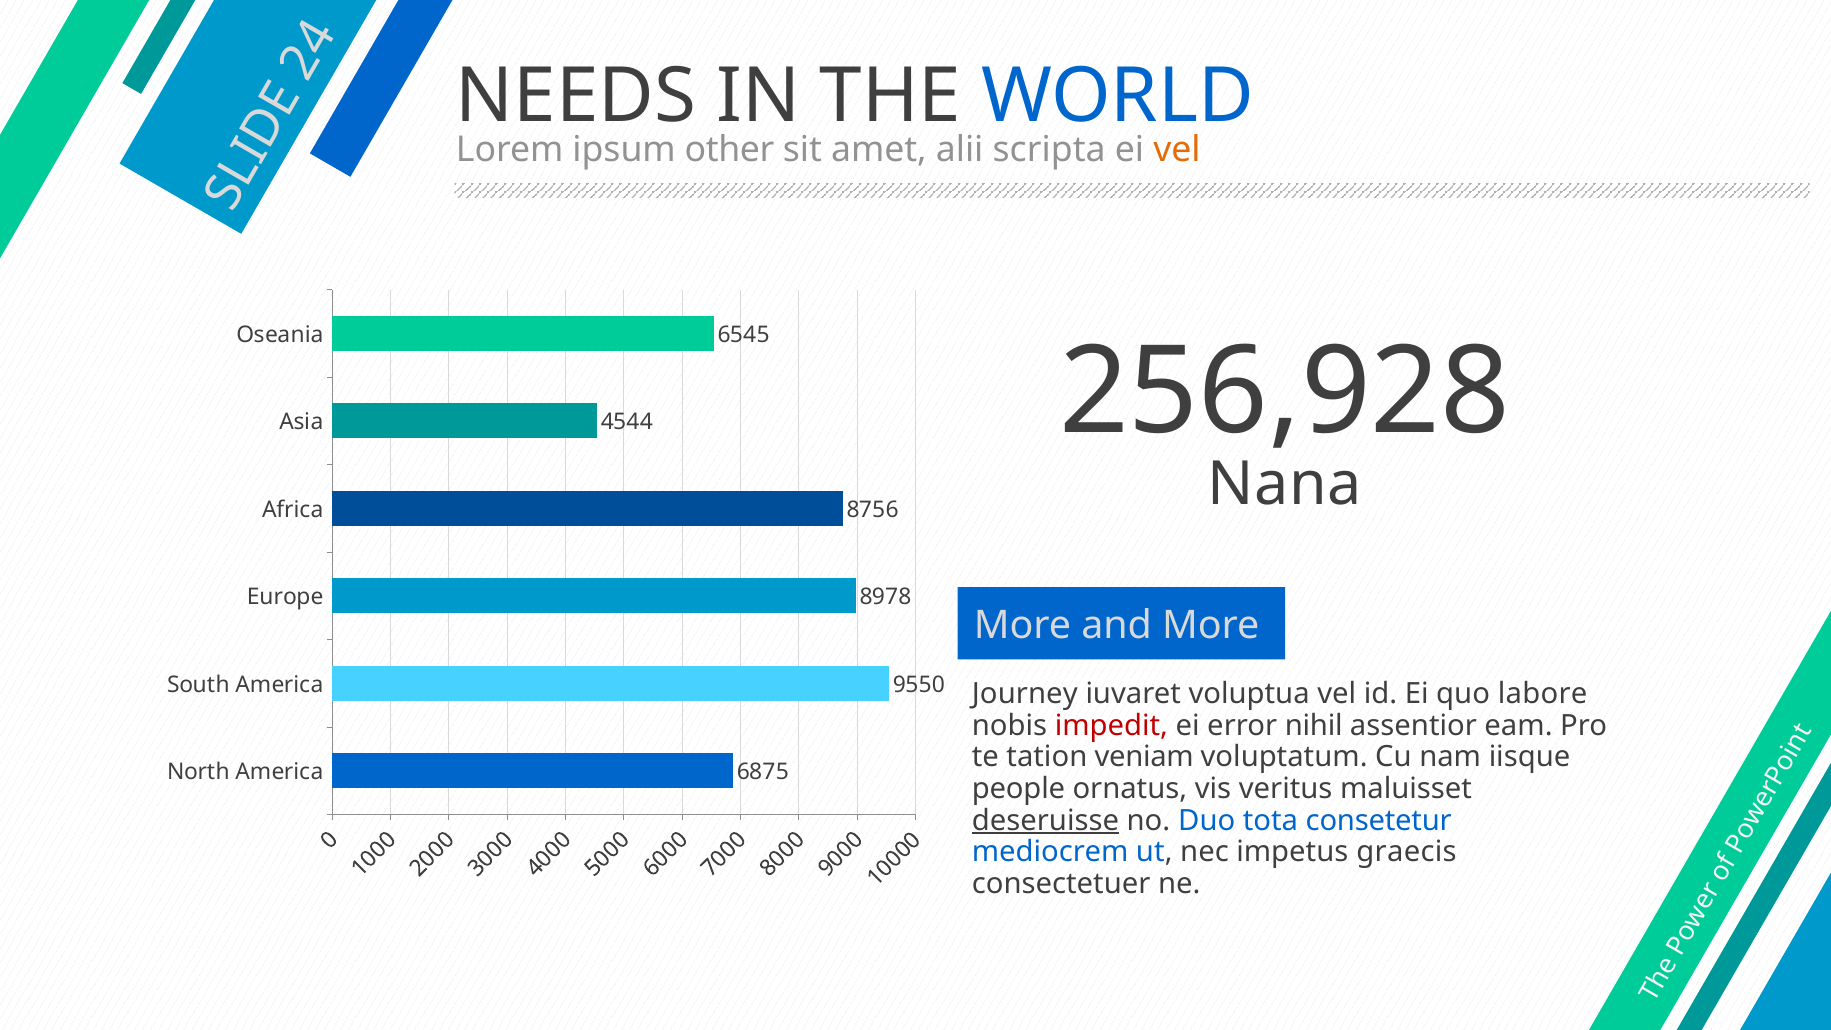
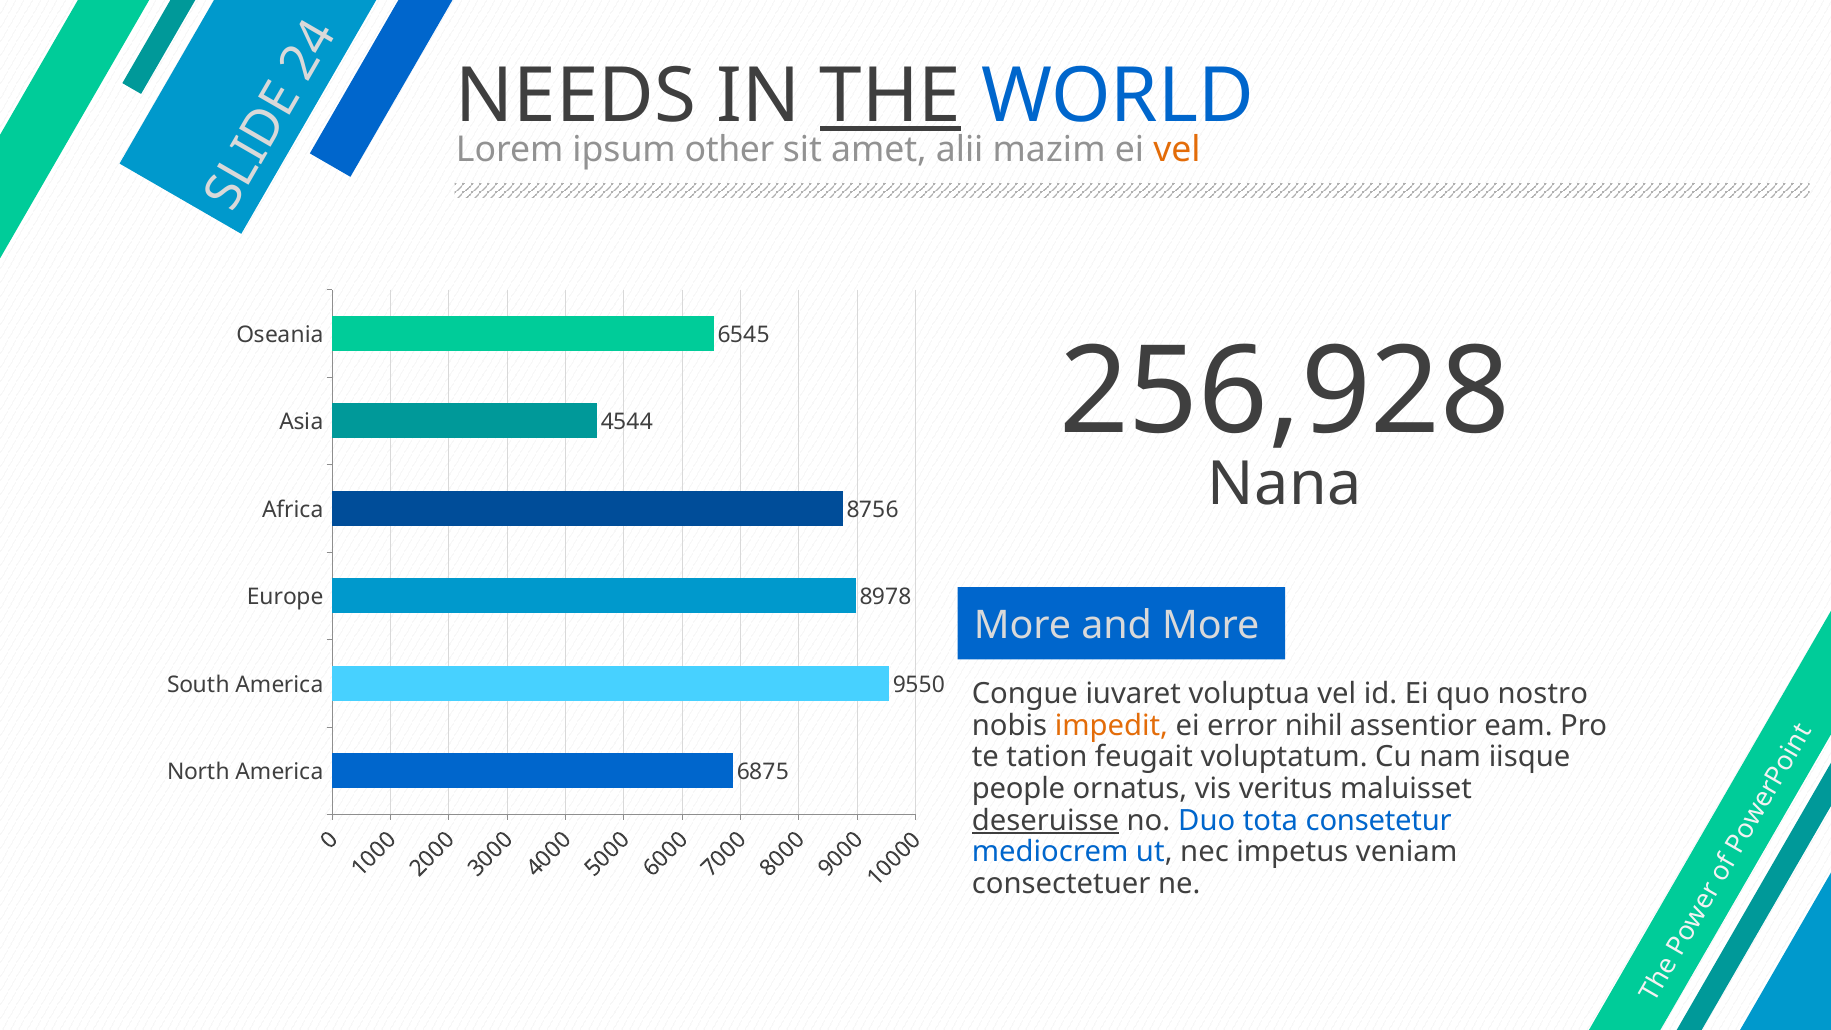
THE underline: none -> present (891, 96)
scripta: scripta -> mazim (1049, 150)
Journey: Journey -> Congue (1025, 694)
labore: labore -> nostro (1543, 694)
impedit colour: red -> orange (1111, 726)
veniam: veniam -> feugait (1144, 757)
graecis: graecis -> veniam (1407, 852)
